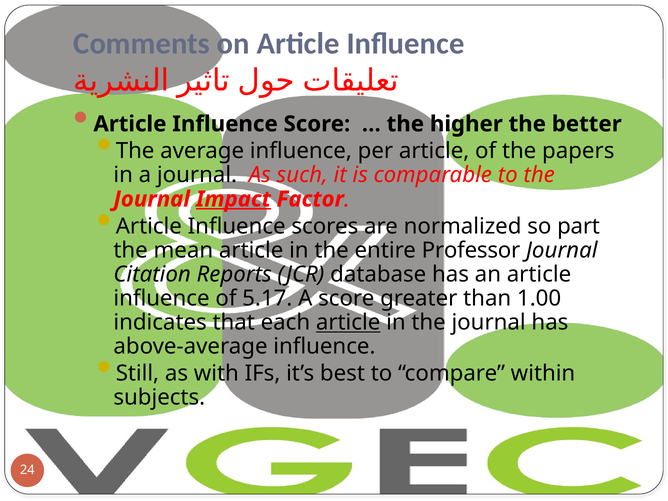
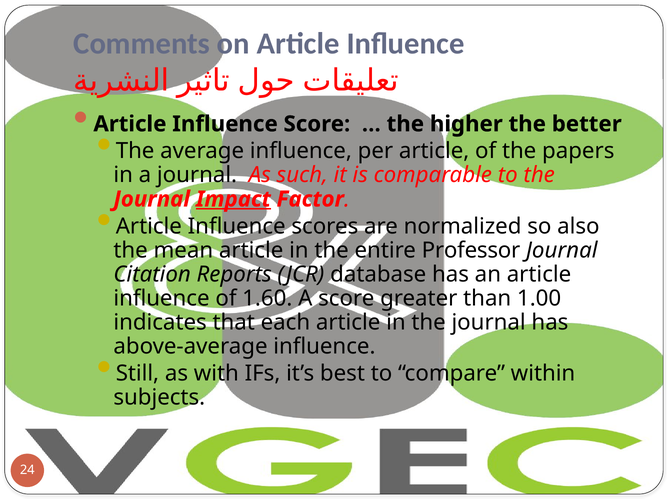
part: part -> also (578, 226)
5.17: 5.17 -> 1.60 (267, 298)
article underline: present -> none (348, 322)
